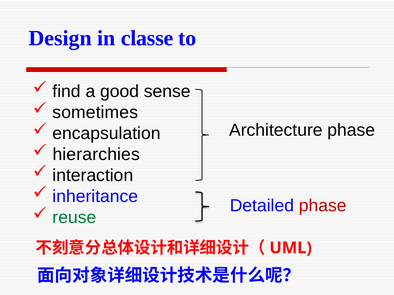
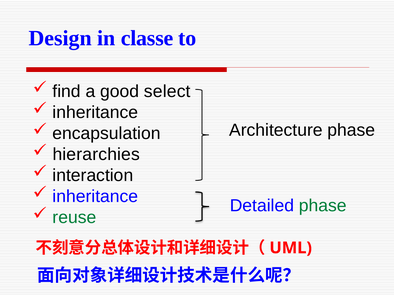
sense: sense -> select (167, 92)
sometimes: sometimes -> inheritance (95, 113)
phase colour: red -> green (323, 206)
